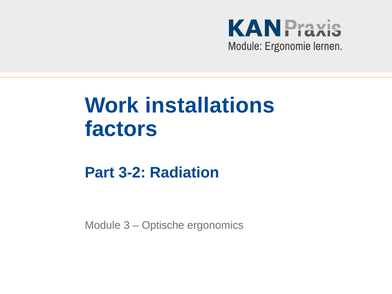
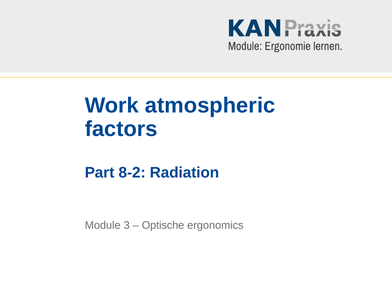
installations: installations -> atmospheric (210, 105)
3-2: 3-2 -> 8-2 (132, 173)
